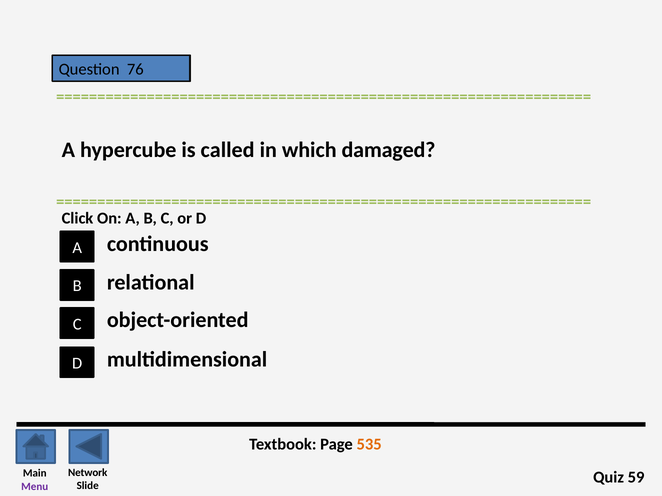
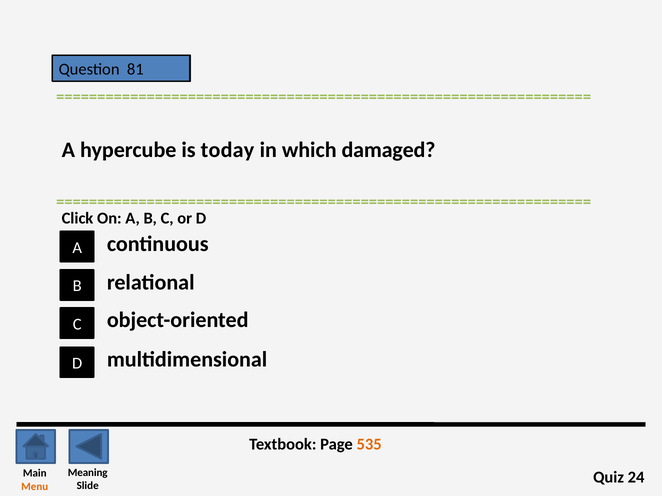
76: 76 -> 81 (135, 69)
called: called -> today (227, 150)
Network: Network -> Meaning (88, 473)
59: 59 -> 24 (636, 478)
Menu colour: purple -> orange (35, 487)
